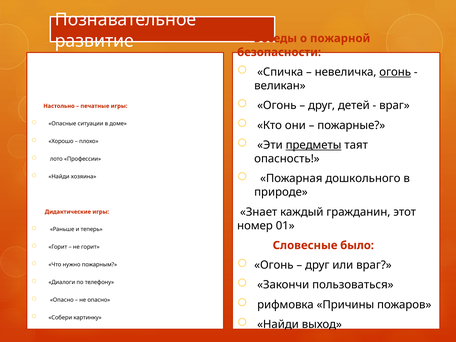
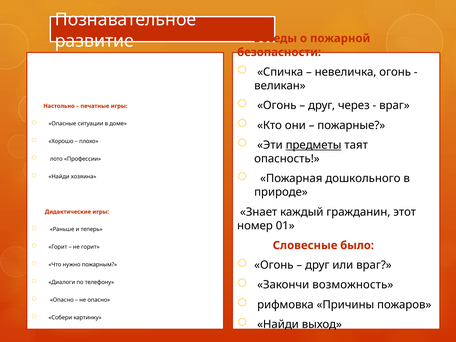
огонь underline: present -> none (395, 72)
детей: детей -> через (354, 105)
пользоваться: пользоваться -> возможность (353, 285)
